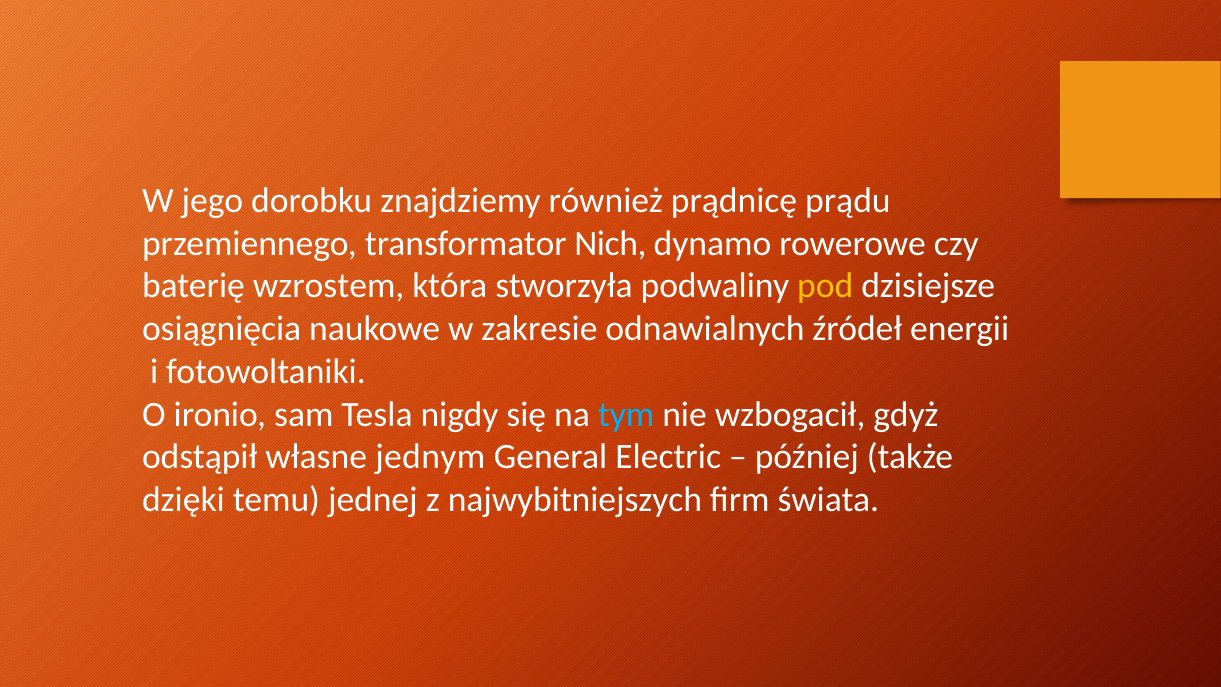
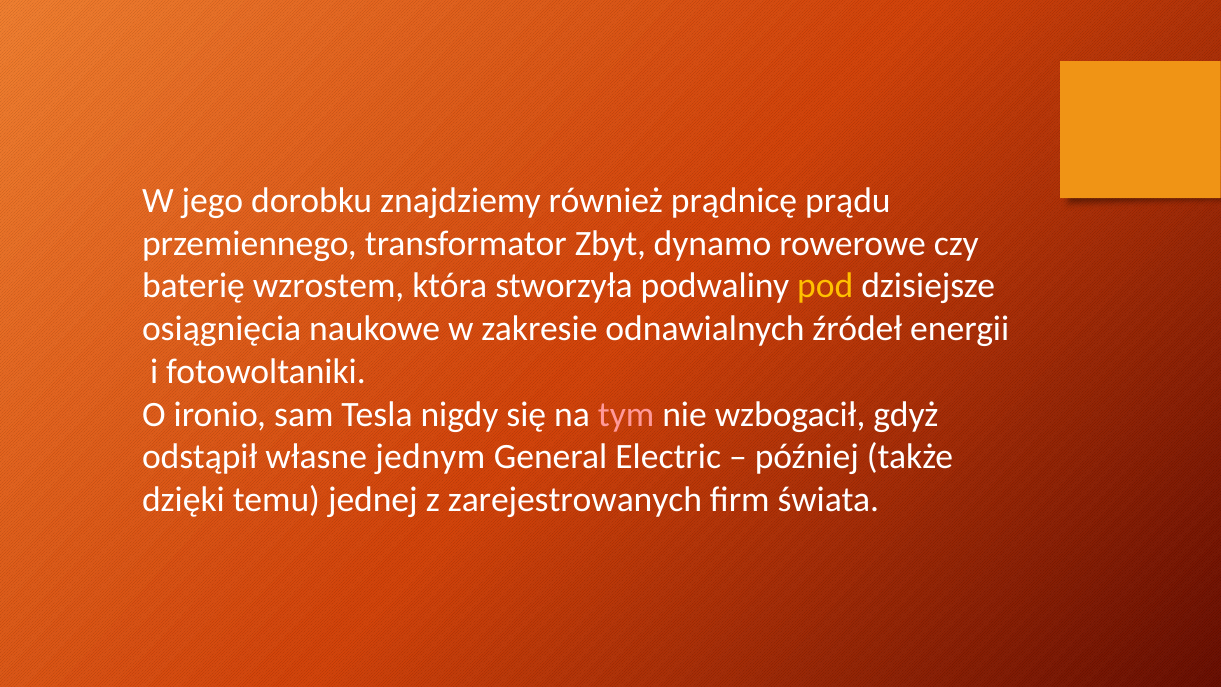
Nich: Nich -> Zbyt (610, 243)
tym colour: light blue -> pink (626, 414)
najwybitniejszych: najwybitniejszych -> zarejestrowanych (575, 500)
